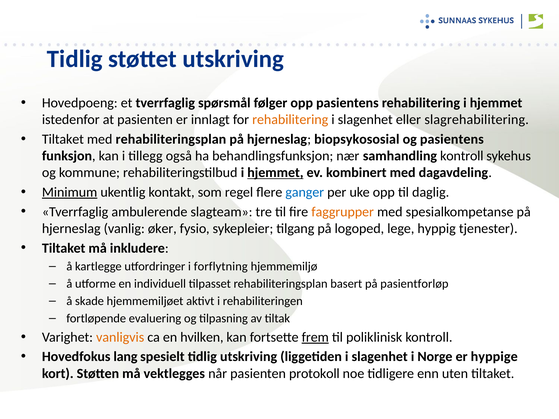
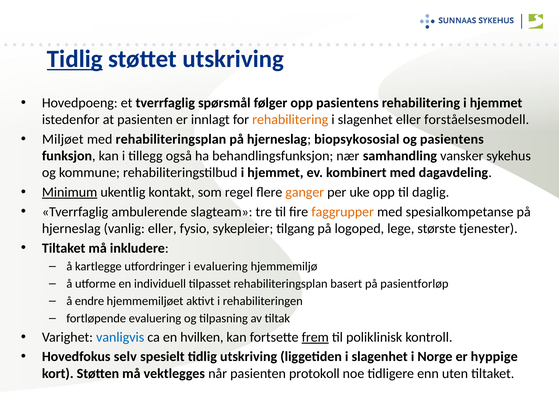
Tidlig underline: none -> present (75, 59)
slagrehabilitering: slagrehabilitering -> forståelsesmodell (477, 120)
Tiltaket: Tiltaket -> Miljøet (63, 139)
samhandling kontroll: kontroll -> vansker (462, 156)
hjemmet underline: present -> none (275, 173)
ganger colour: blue -> orange (305, 192)
vanlig øker: øker -> eller (162, 229)
hyppig: hyppig -> største (437, 229)
i forflytning: forflytning -> evaluering (221, 266)
skade: skade -> endre (90, 301)
vanligvis colour: orange -> blue (120, 337)
lang: lang -> selv (125, 357)
